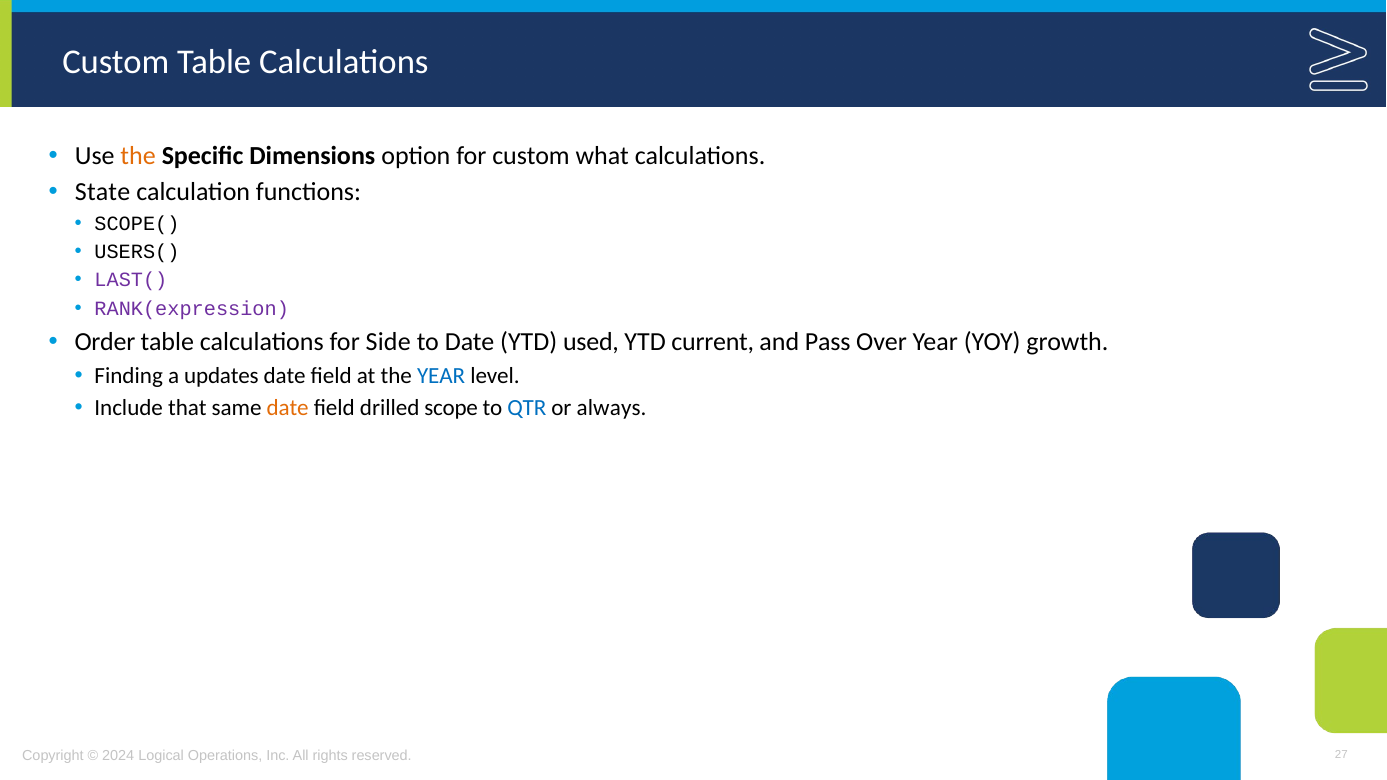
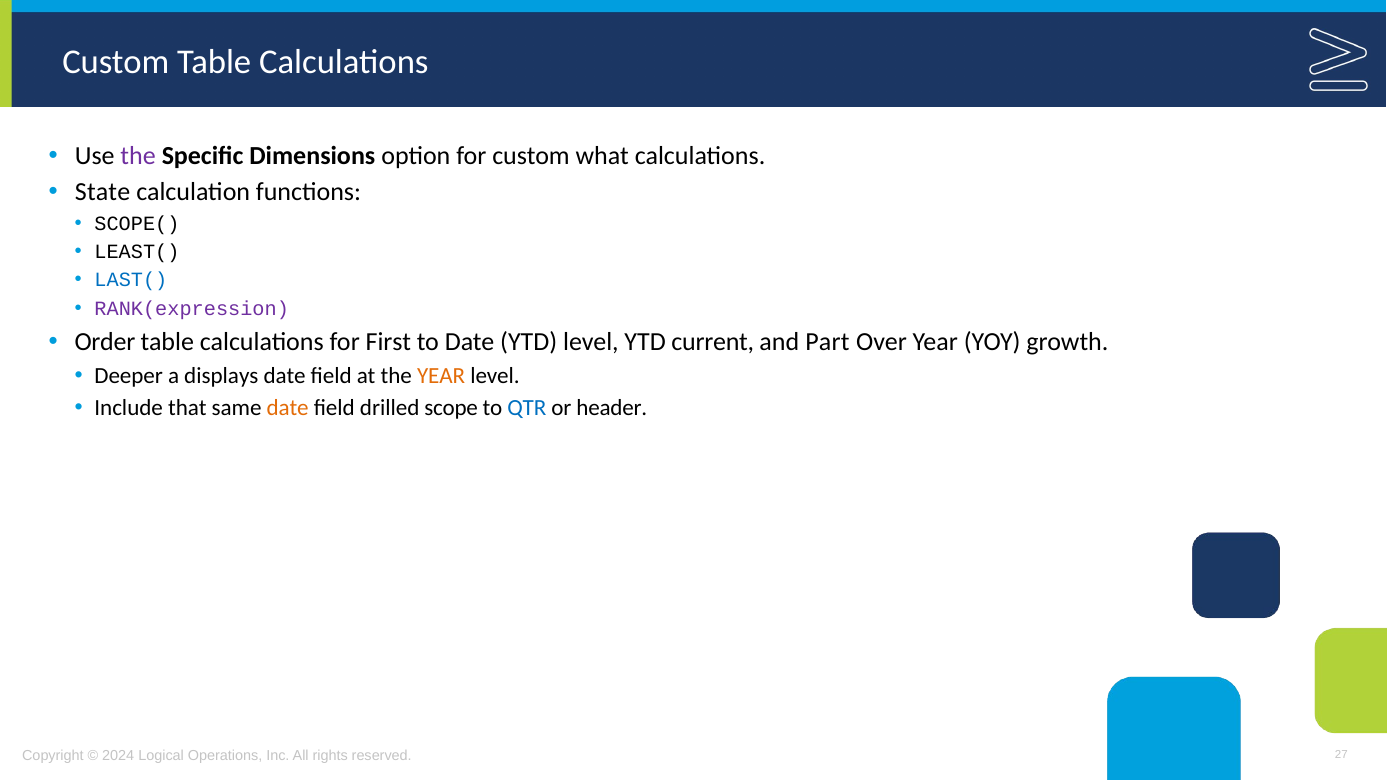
the colour: orange -> purple (138, 156)
USERS(: USERS( -> LEAST( (137, 252)
LAST( colour: purple -> blue (131, 280)
Side: Side -> First (388, 342)
YTD used: used -> level (591, 342)
Pass: Pass -> Part (827, 342)
Finding: Finding -> Deeper (129, 376)
updates: updates -> displays (221, 376)
YEAR colour: blue -> orange (441, 376)
always: always -> header (612, 408)
